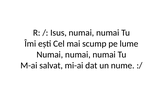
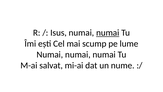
numai underline: none -> present (108, 33)
